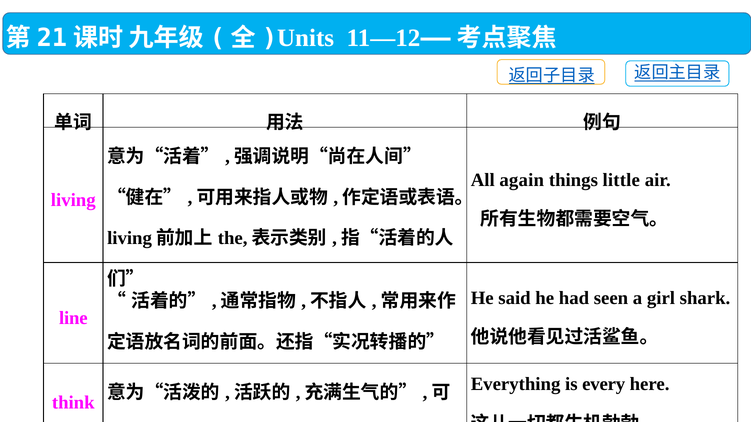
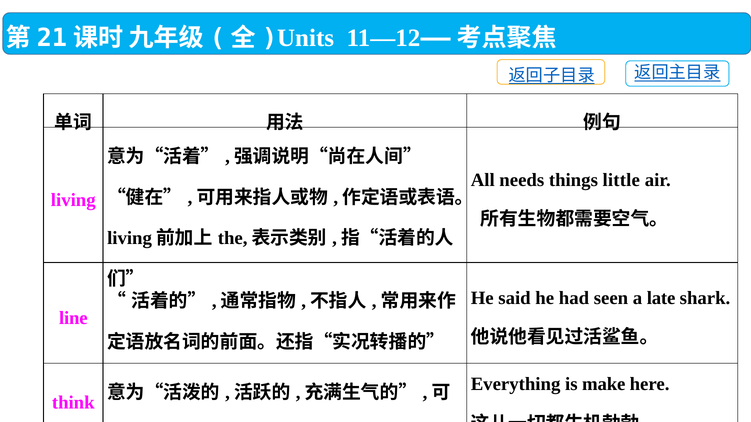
again: again -> needs (522, 180)
girl: girl -> late (661, 298)
every: every -> make (604, 385)
